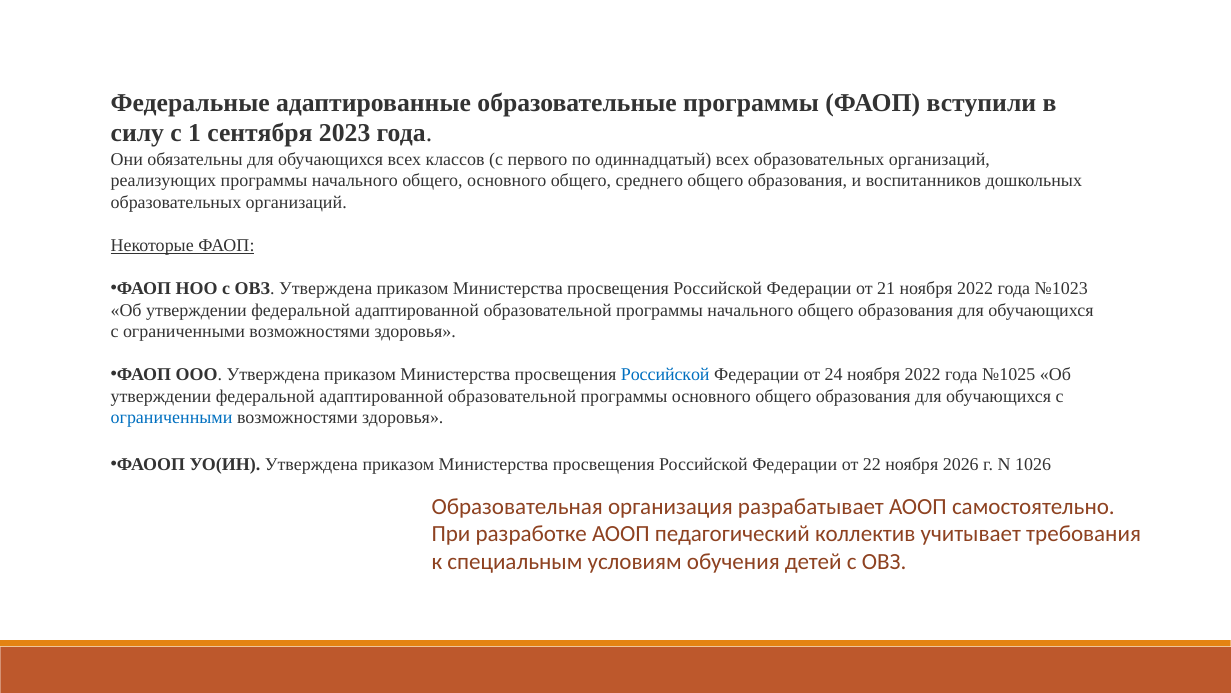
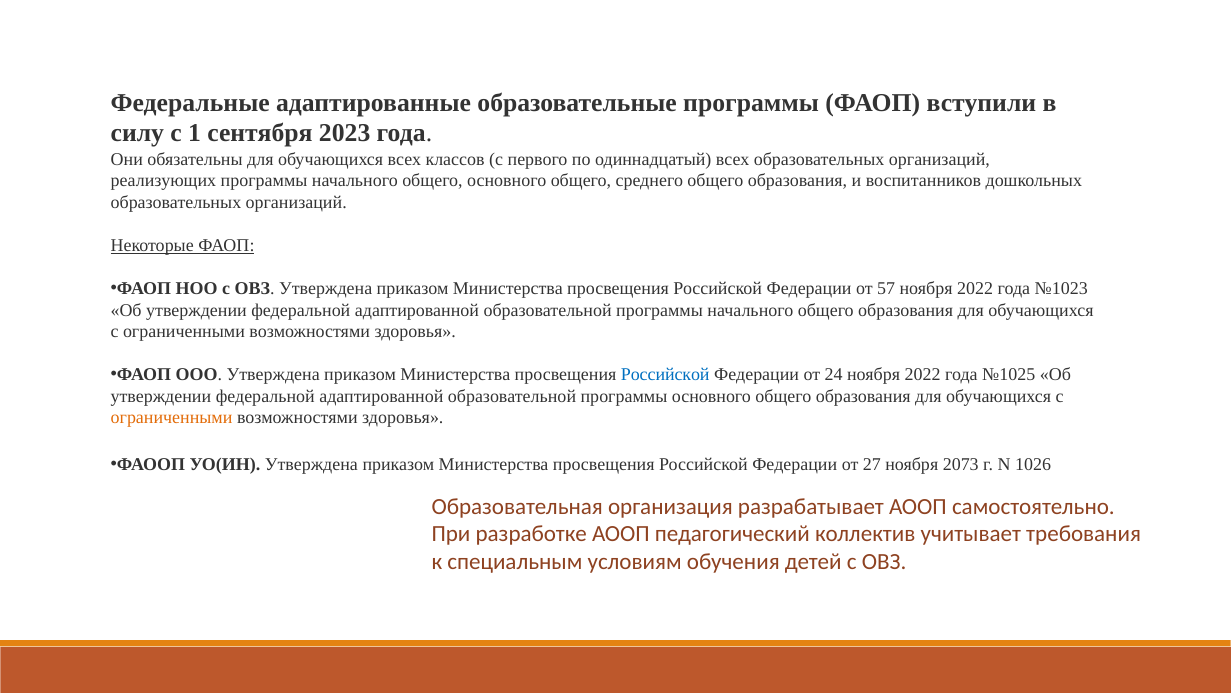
21: 21 -> 57 (886, 288)
ограниченными colour: blue -> orange (172, 418)
22: 22 -> 27 (872, 464)
2026: 2026 -> 2073 (961, 464)
